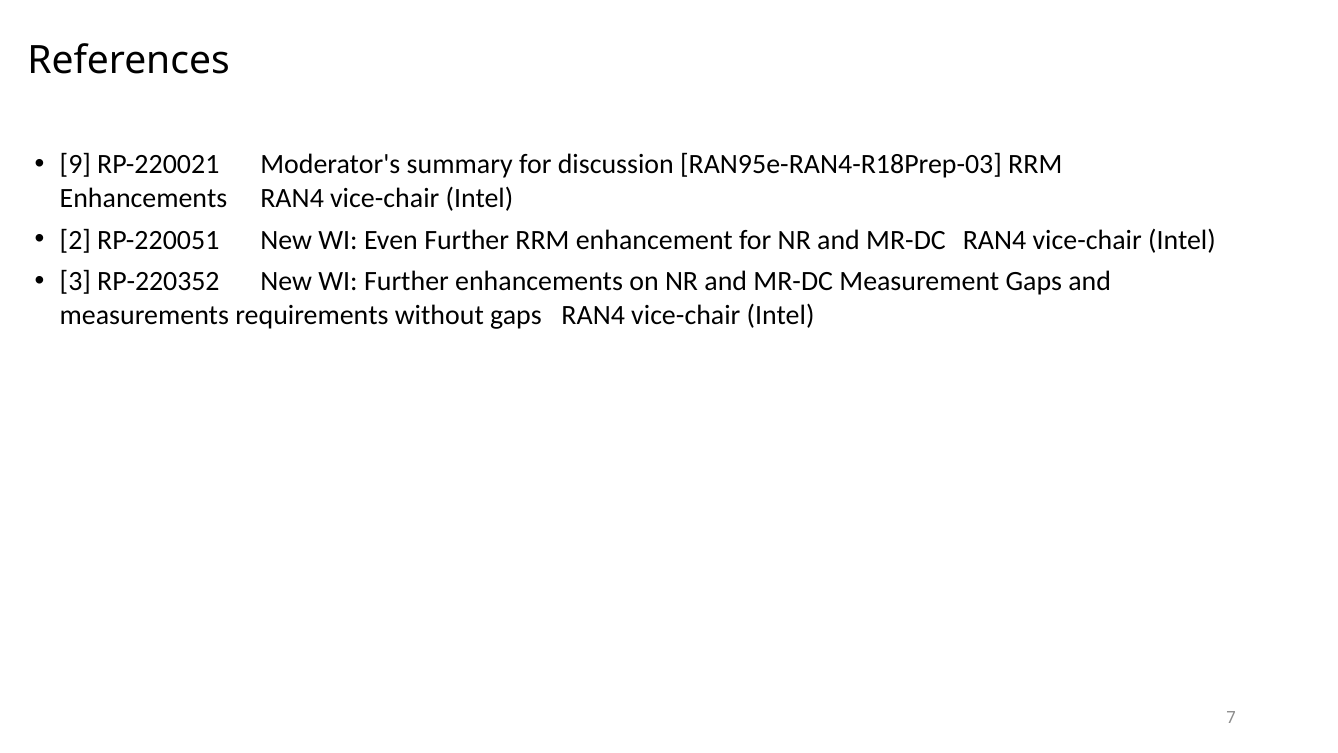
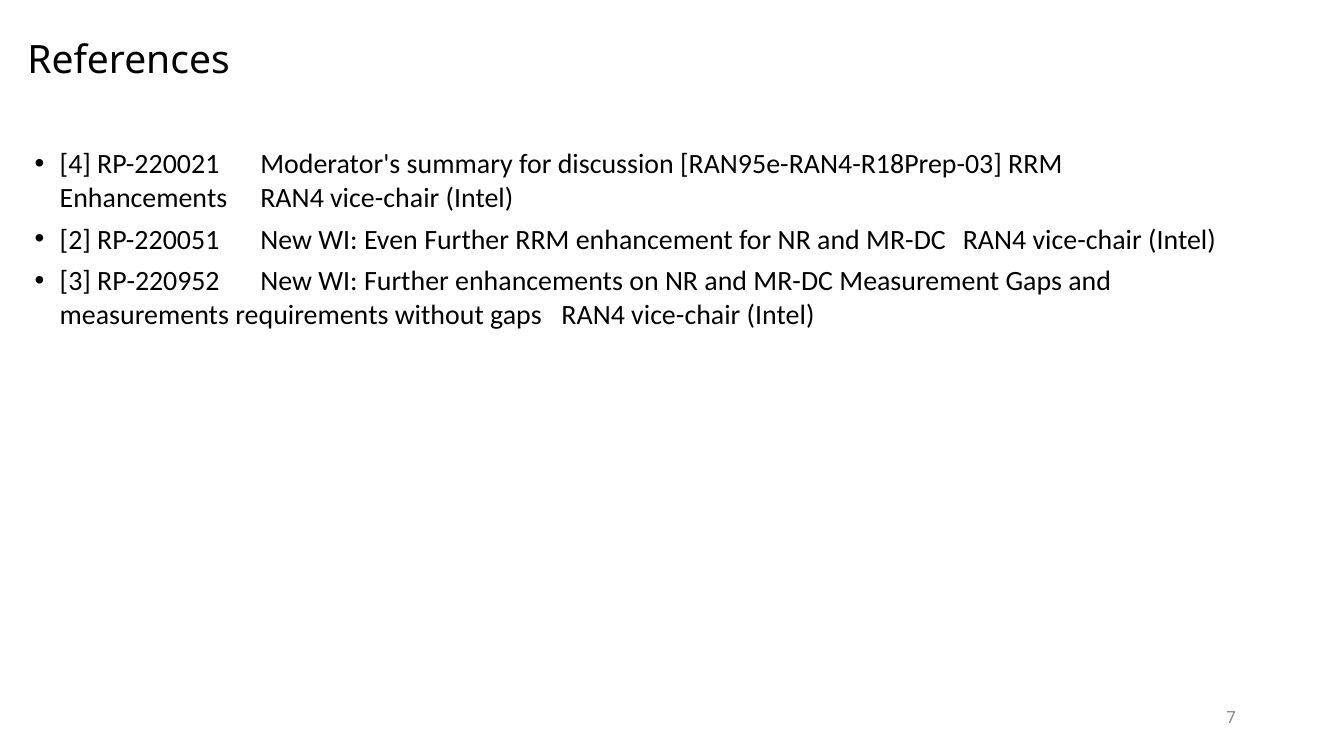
9: 9 -> 4 (75, 164)
RP-220352: RP-220352 -> RP-220952 (158, 282)
